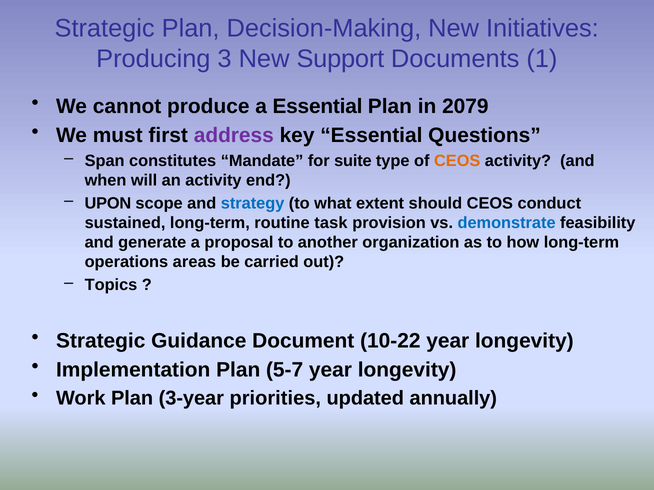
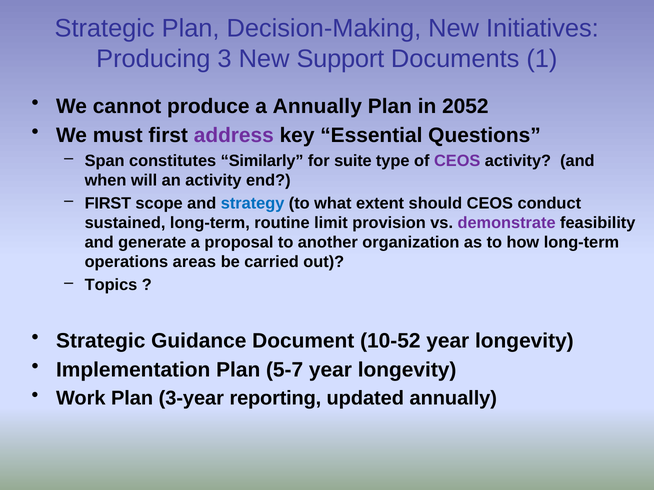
a Essential: Essential -> Annually (317, 106)
2079: 2079 -> 2052 (465, 106)
Mandate: Mandate -> Similarly (262, 161)
CEOS colour: orange -> purple (457, 161)
UPON: UPON -> FIRST (108, 203)
task: task -> limit (331, 223)
demonstrate colour: blue -> purple (507, 223)
10-22: 10-22 -> 10-52 (390, 341)
priorities: priorities -> reporting (275, 399)
